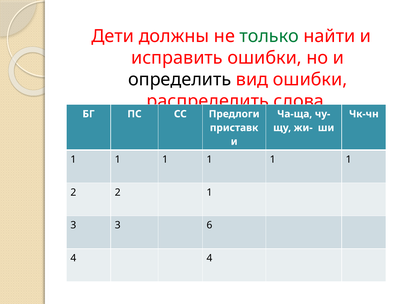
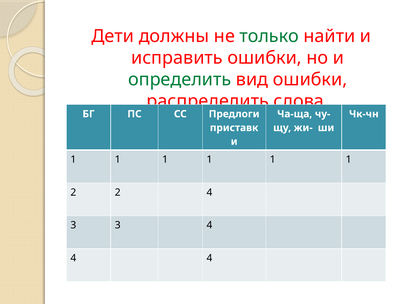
определить colour: black -> green (180, 79)
2 1: 1 -> 4 (209, 192)
3 6: 6 -> 4 (209, 225)
